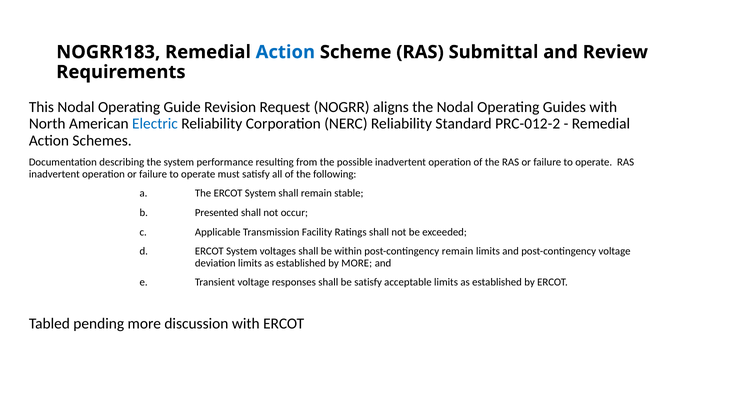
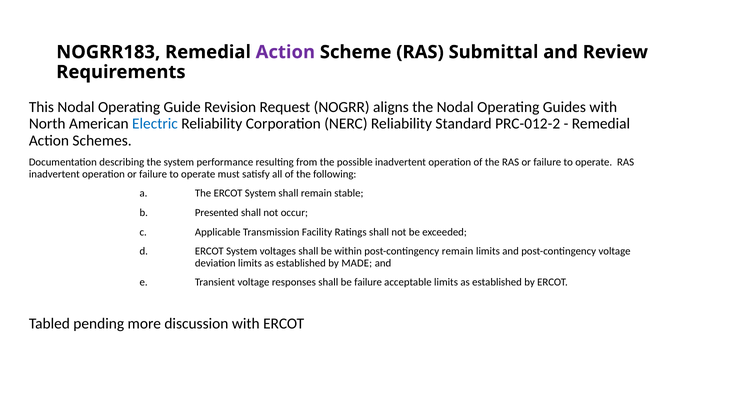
Action colour: blue -> purple (285, 52)
by MORE: MORE -> MADE (357, 263)
be satisfy: satisfy -> failure (368, 282)
